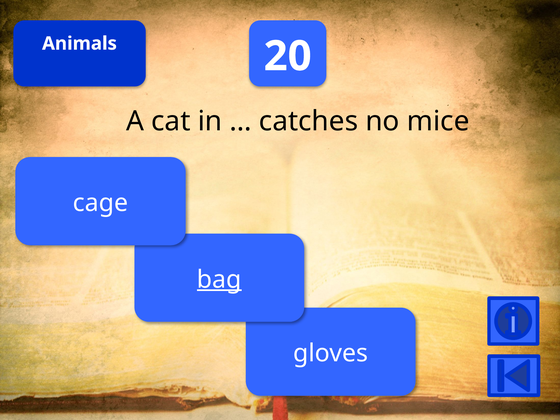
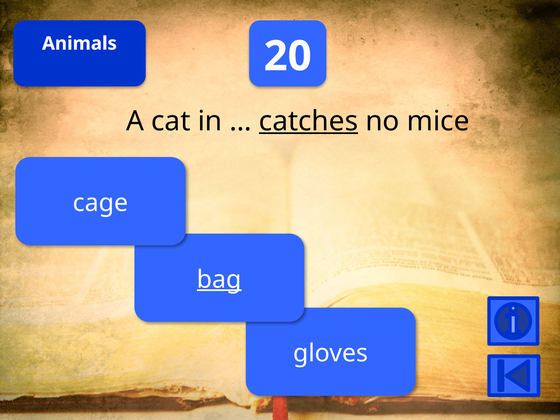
catches underline: none -> present (308, 121)
